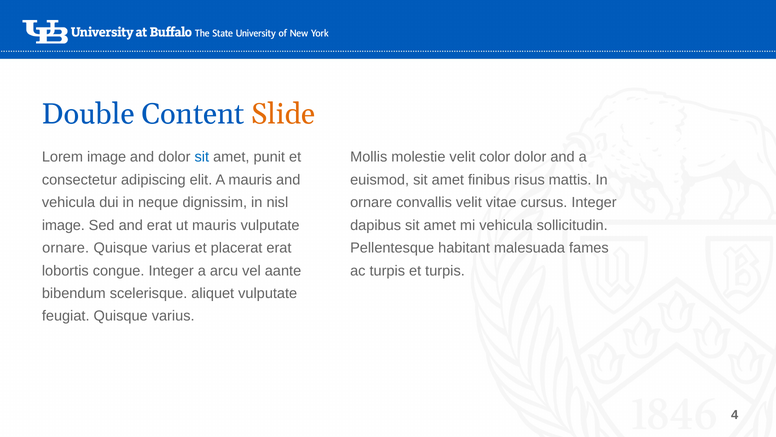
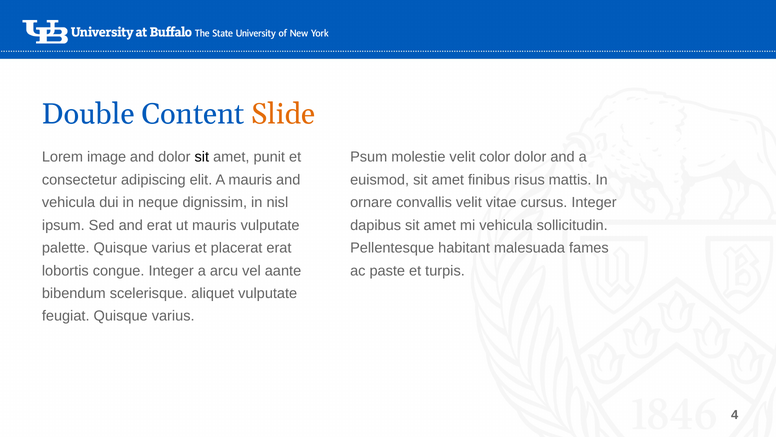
sit colour: blue -> black (202, 157)
Mollis: Mollis -> Psum (369, 157)
image: image -> ipsum (63, 225)
ornare: ornare -> palette (66, 248)
ac turpis: turpis -> paste (387, 270)
